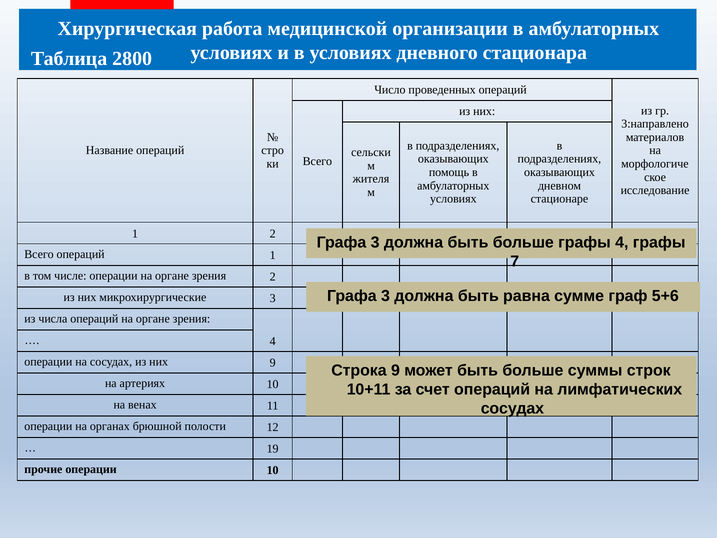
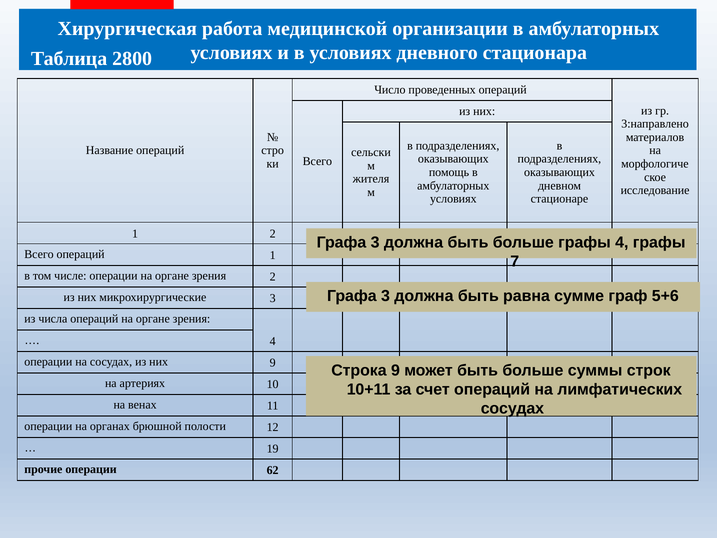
операции 10: 10 -> 62 (273, 470)
